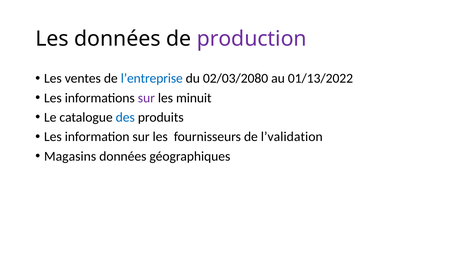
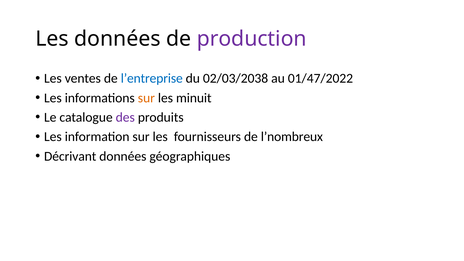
02/03/2080: 02/03/2080 -> 02/03/2038 (236, 78)
01/13/2022: 01/13/2022 -> 01/47/2022 (320, 78)
sur colour: purple -> orange (146, 98)
des colour: blue -> purple (125, 117)
l’validation: l’validation -> l’nombreux (292, 137)
Magasins: Magasins -> Décrivant (70, 156)
